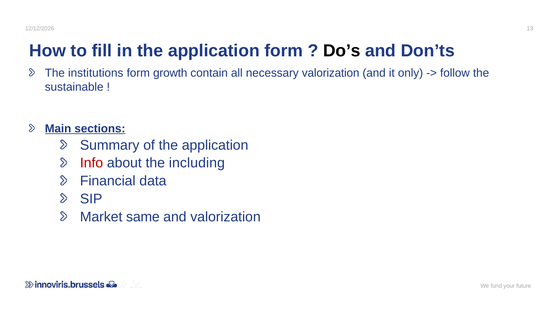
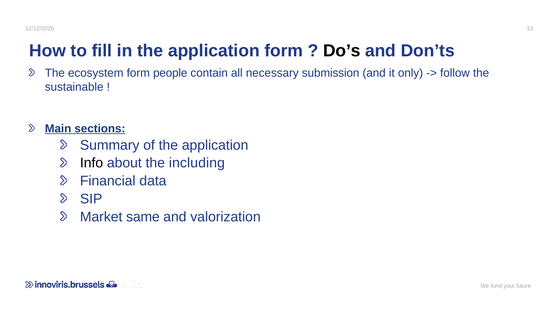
institutions: institutions -> ecosystem (96, 73)
growth: growth -> people (170, 73)
necessary valorization: valorization -> submission (331, 73)
Info colour: red -> black (92, 163)
